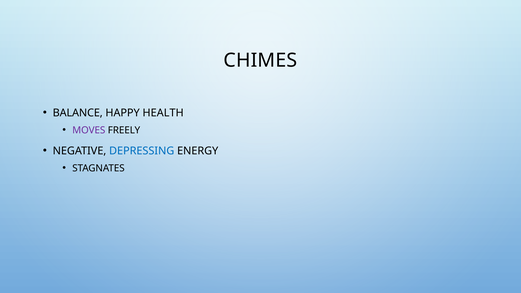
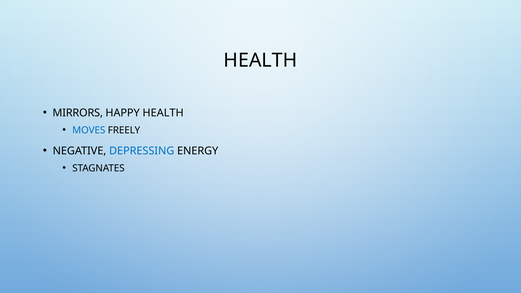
CHIMES: CHIMES -> HEALTH (260, 60)
BALANCE: BALANCE -> MIRRORS (78, 113)
MOVES colour: purple -> blue (89, 130)
